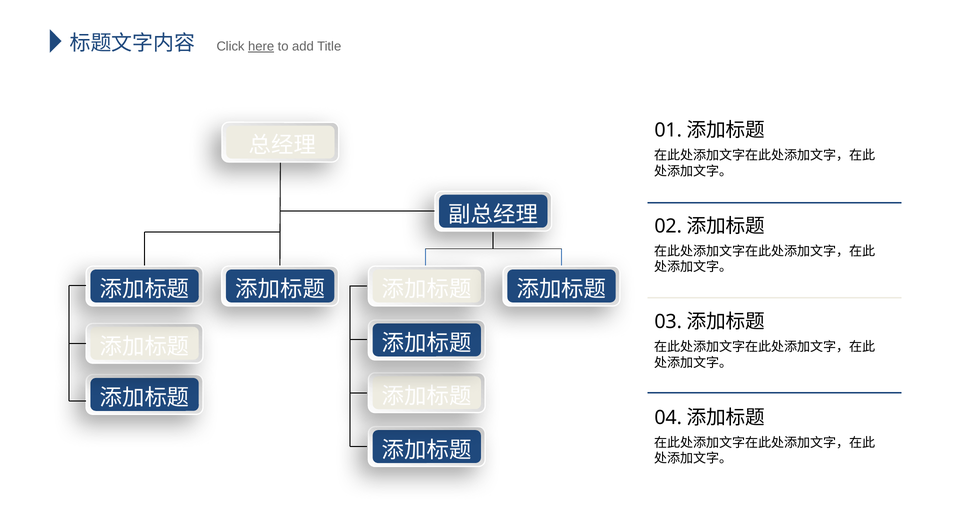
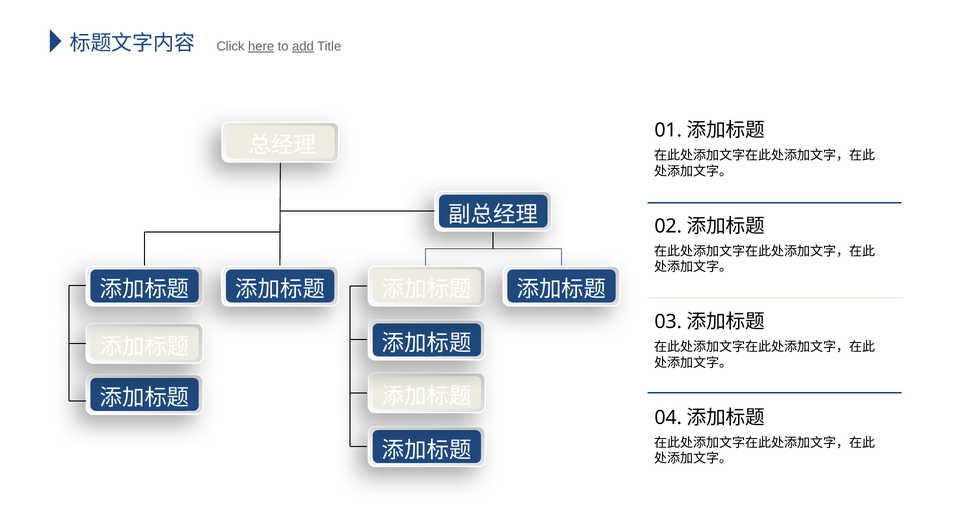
add underline: none -> present (303, 46)
